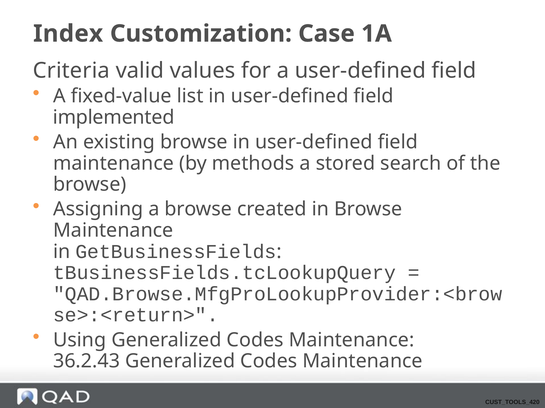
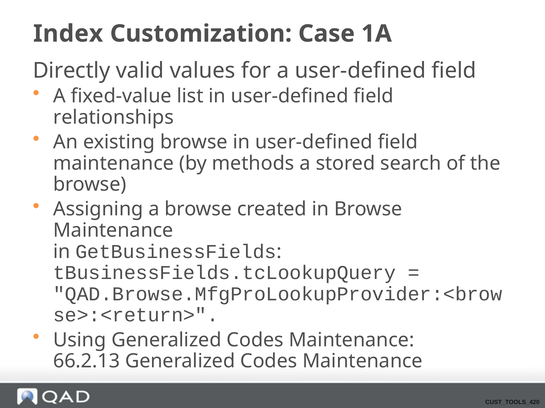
Criteria: Criteria -> Directly (71, 71)
implemented: implemented -> relationships (114, 118)
36.2.43: 36.2.43 -> 66.2.13 (87, 362)
